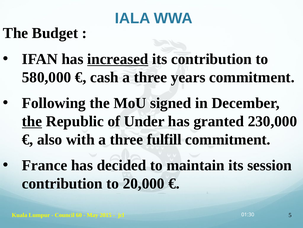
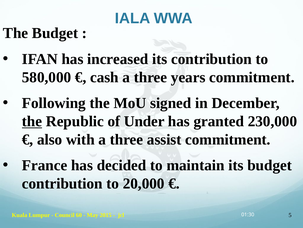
increased underline: present -> none (118, 59)
fulfill: fulfill -> assist (164, 139)
its session: session -> budget (270, 165)
